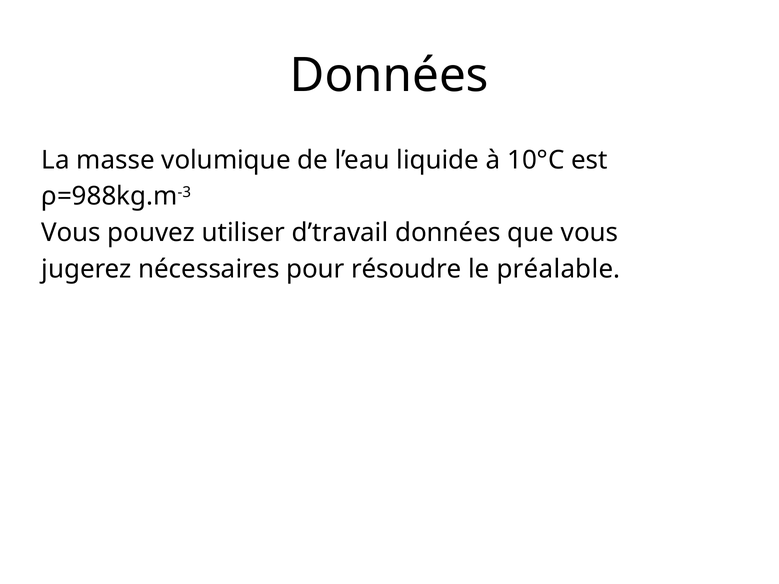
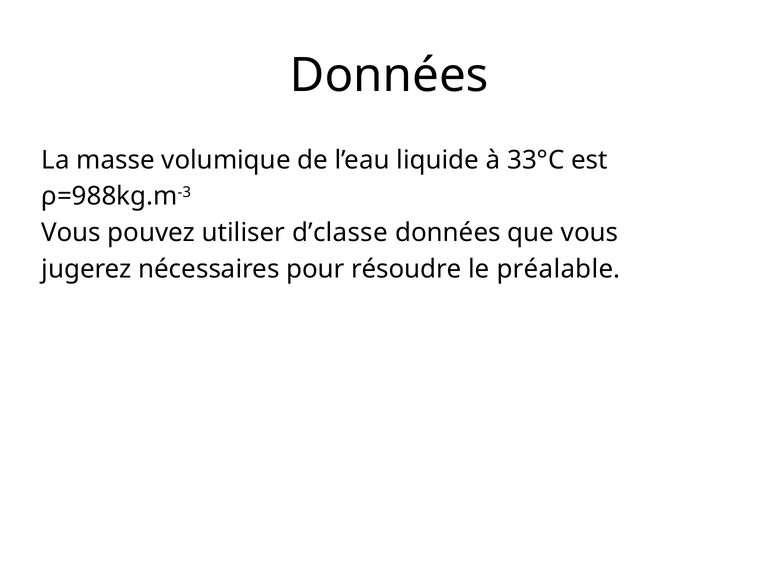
10°C: 10°C -> 33°C (536, 160)
d’travail: d’travail -> d’classe (340, 233)
